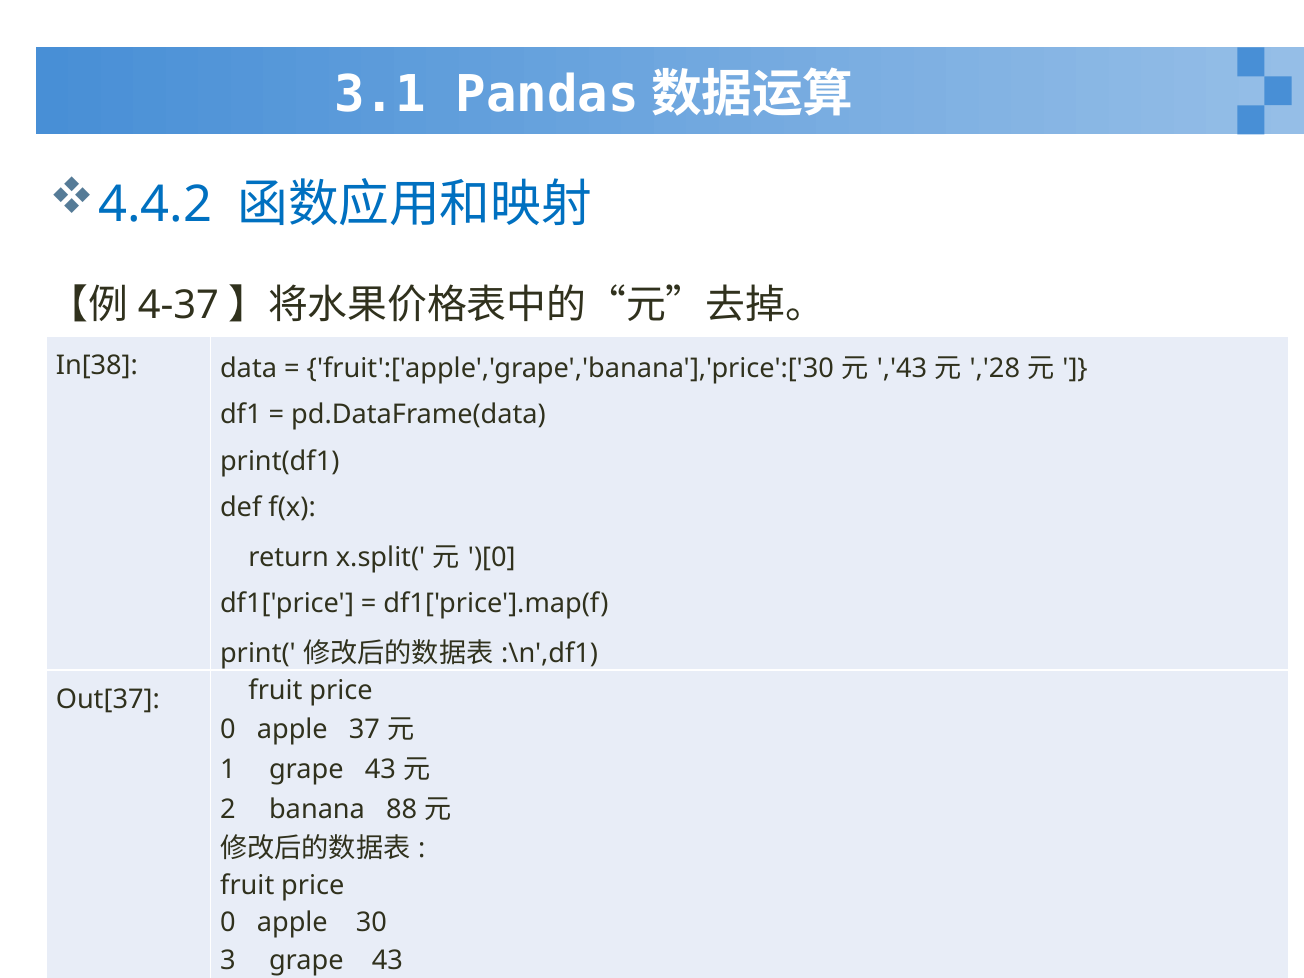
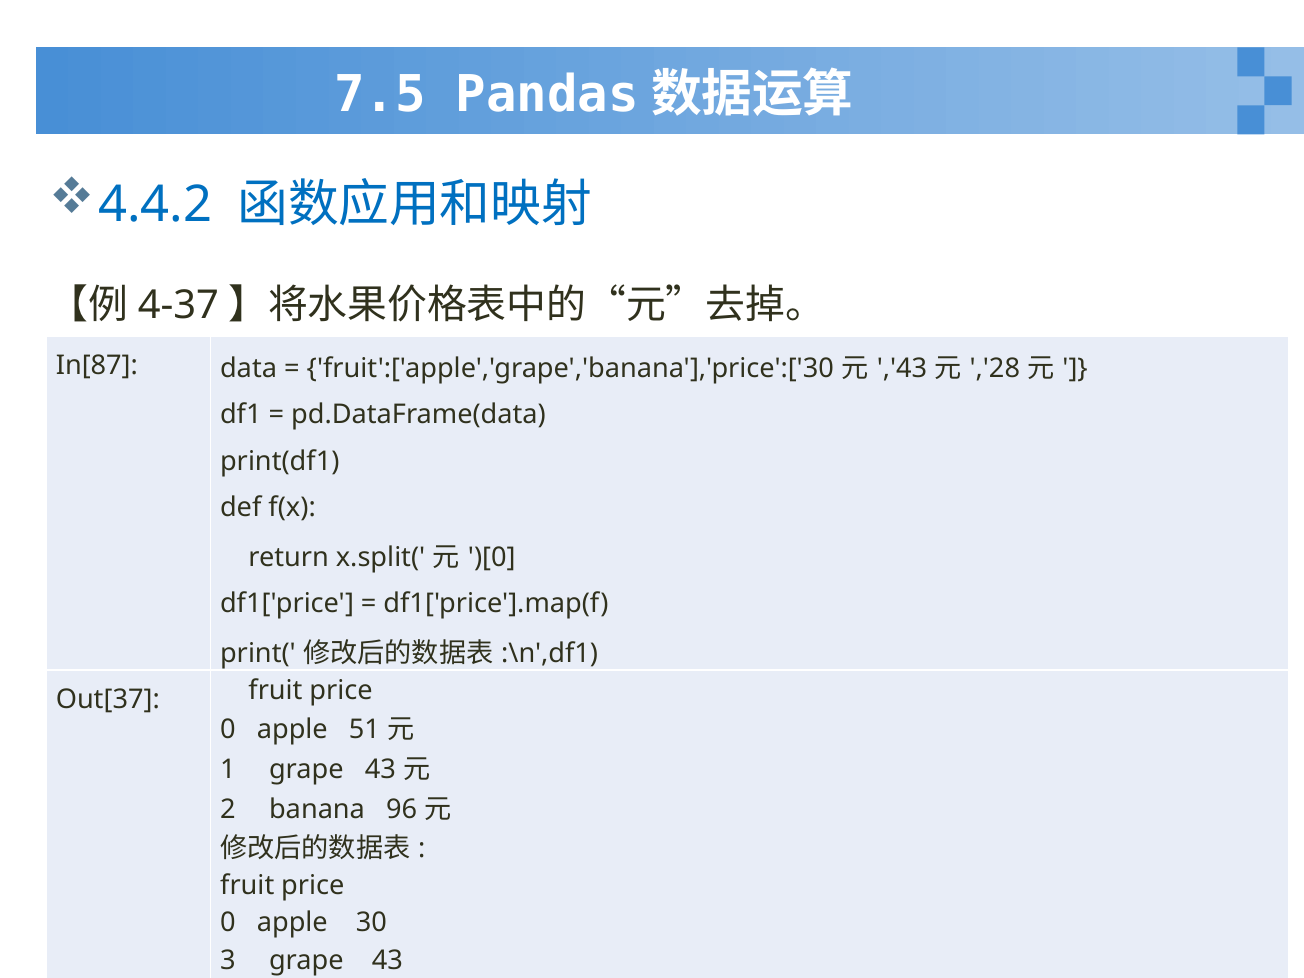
3.1: 3.1 -> 7.5 (380, 94)
In[38: In[38 -> In[87 (97, 365)
37: 37 -> 51 (364, 730)
88: 88 -> 96 (402, 809)
